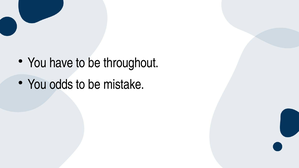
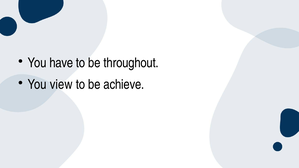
odds: odds -> view (61, 85)
mistake: mistake -> achieve (124, 85)
